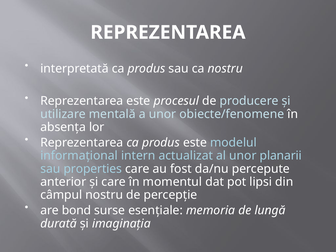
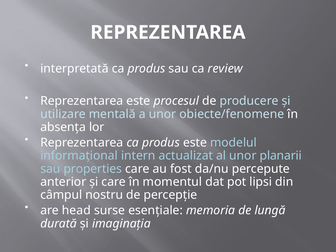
ca nostru: nostru -> review (225, 69)
bond: bond -> head (76, 210)
